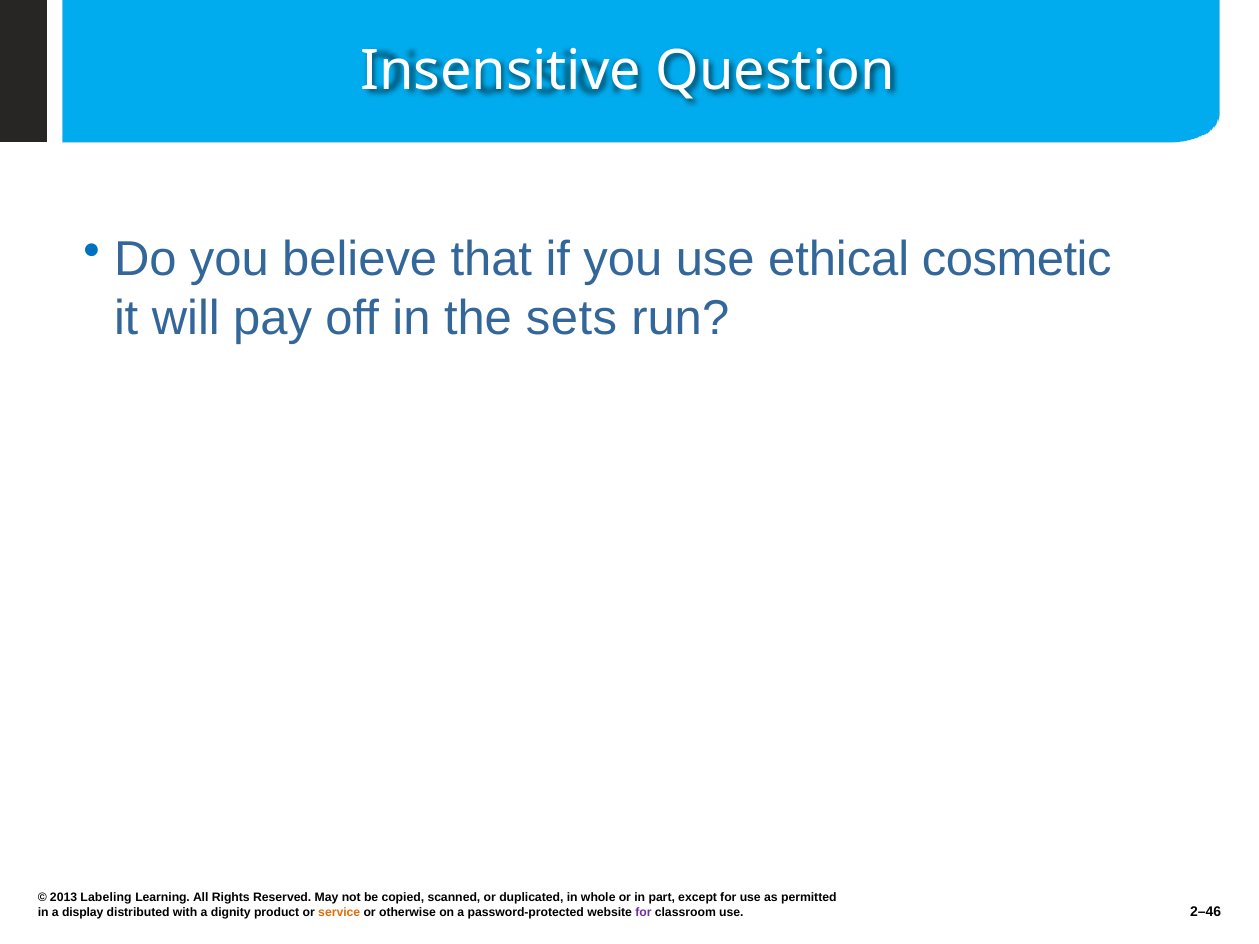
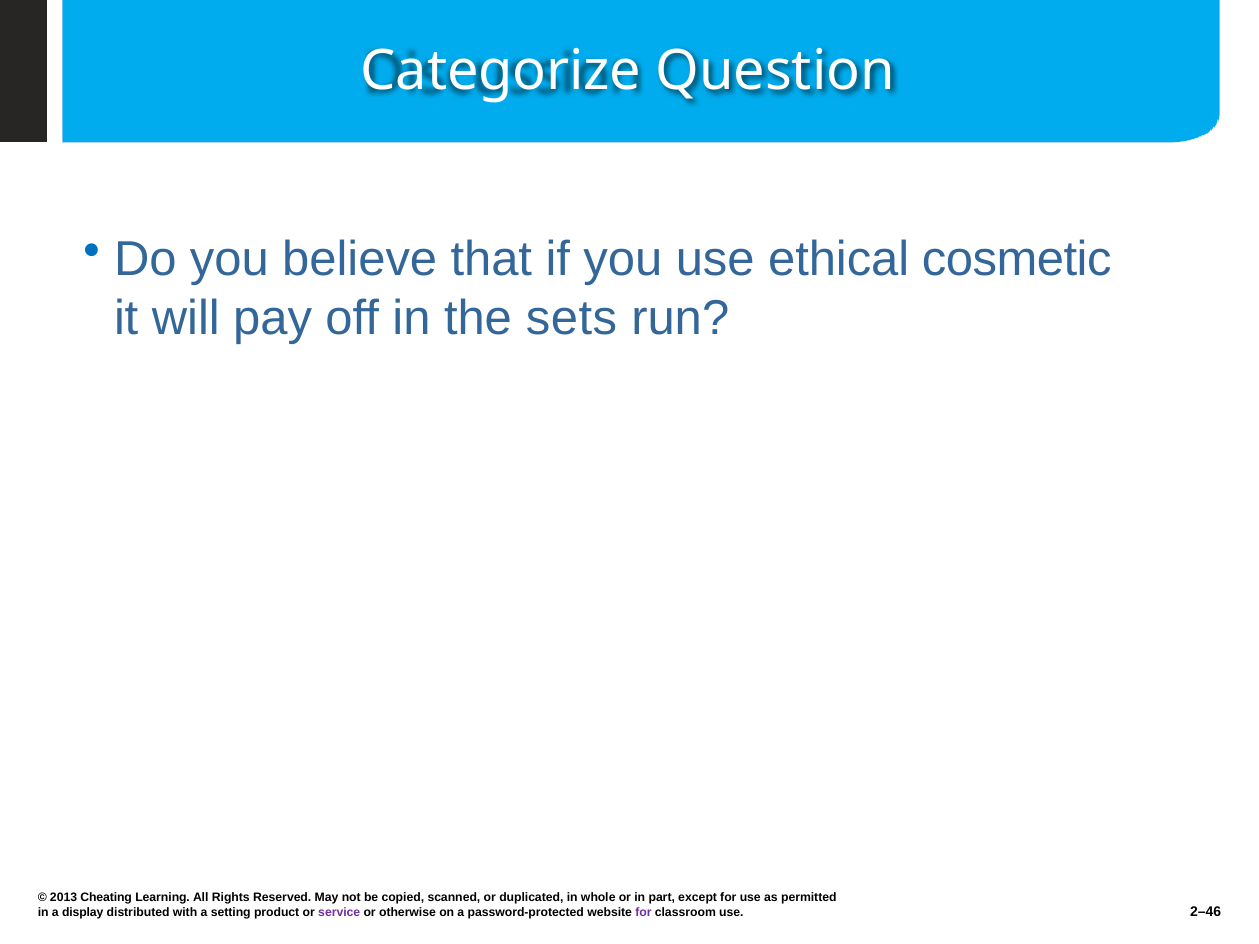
Insensitive: Insensitive -> Categorize (501, 71)
Labeling: Labeling -> Cheating (106, 898)
dignity: dignity -> setting (231, 913)
service colour: orange -> purple (339, 913)
